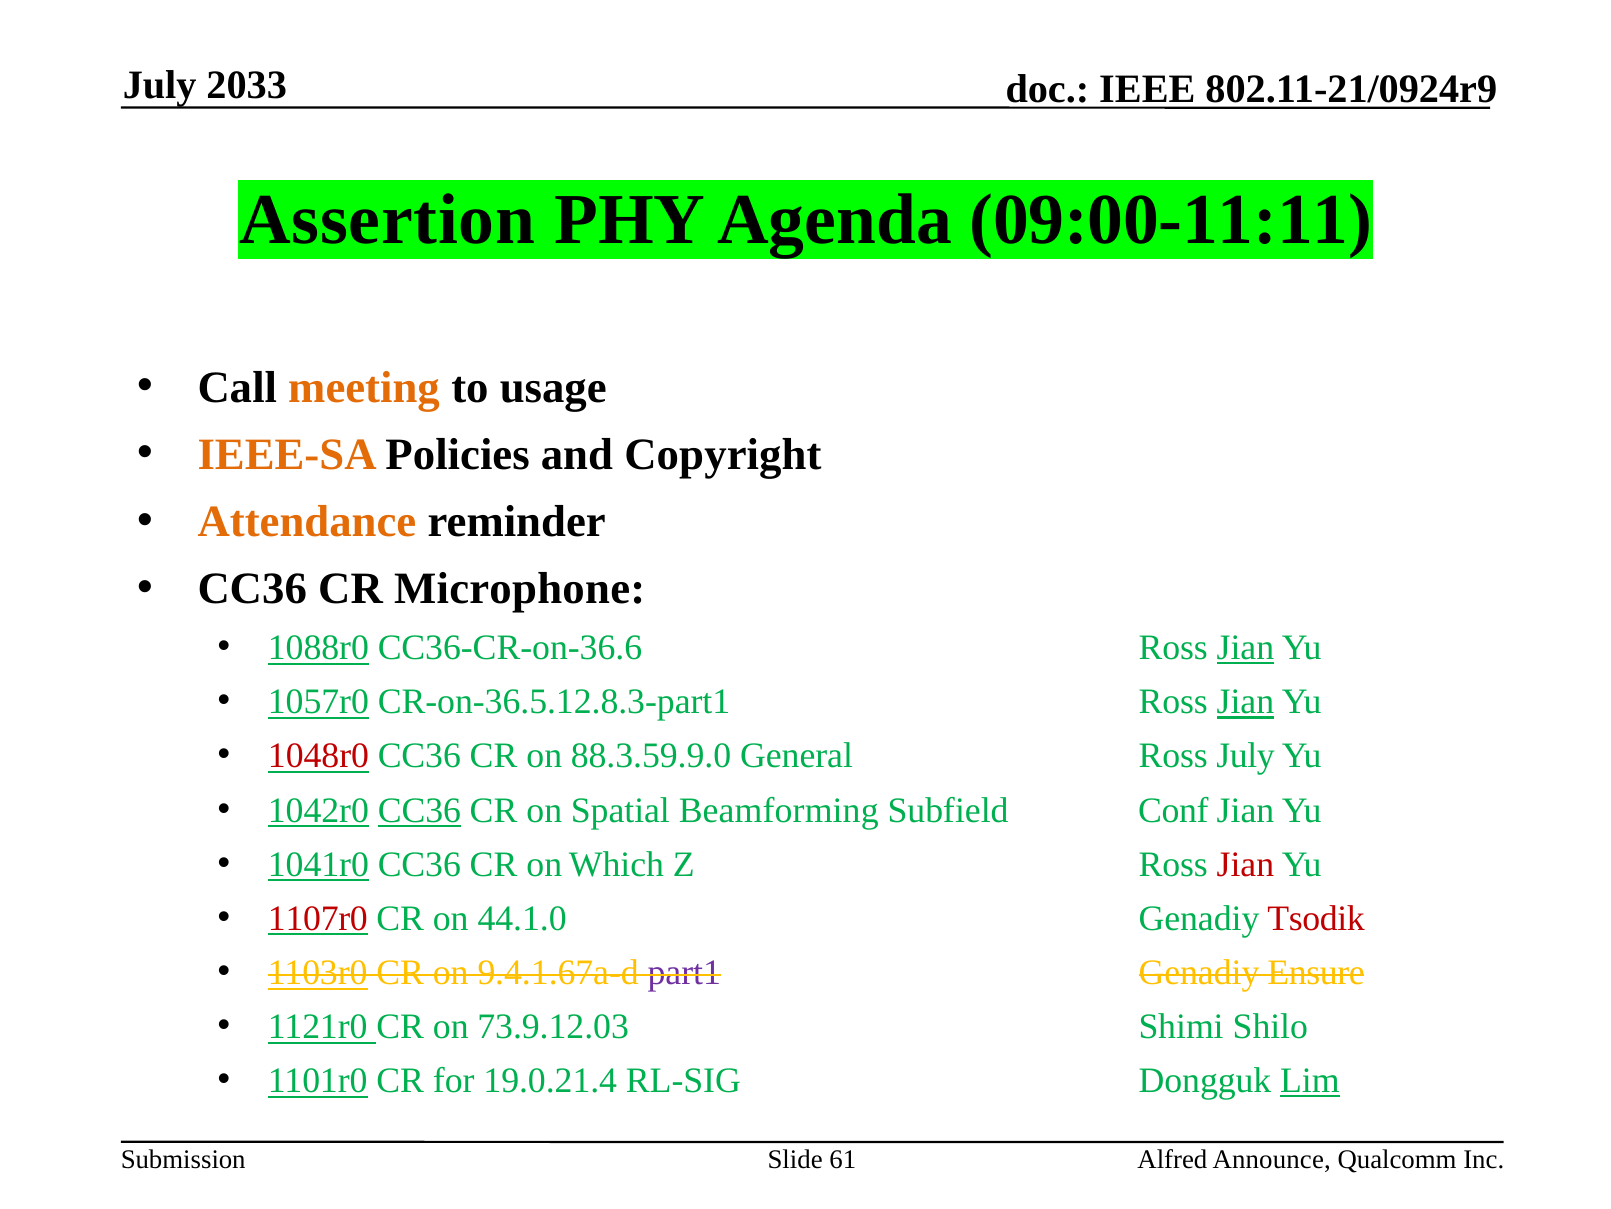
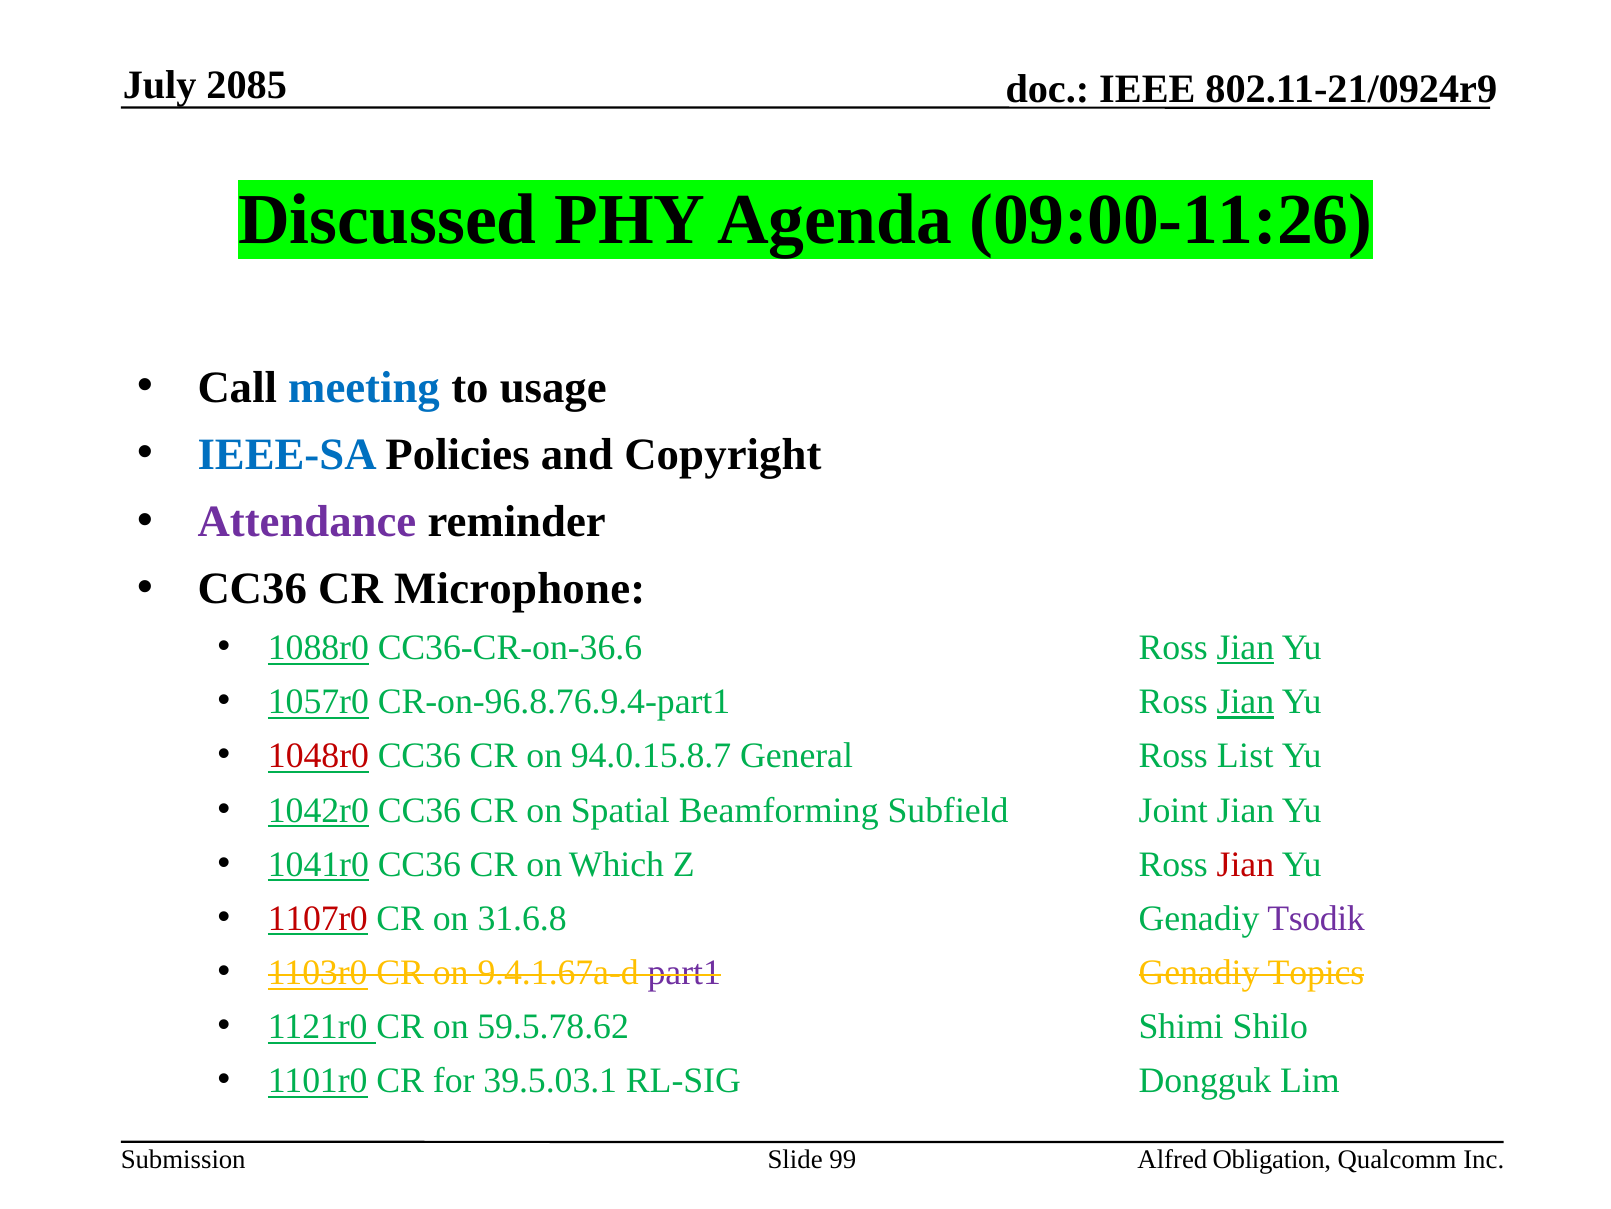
2033: 2033 -> 2085 (247, 85)
Assertion: Assertion -> Discussed (387, 220)
09:00-11:11: 09:00-11:11 -> 09:00-11:26 (1171, 220)
meeting colour: orange -> blue (364, 387)
IEEE-SA colour: orange -> blue (287, 454)
Attendance colour: orange -> purple (307, 521)
CR-on-36.5.12.8.3-part1: CR-on-36.5.12.8.3-part1 -> CR-on-96.8.76.9.4-part1 (554, 702)
88.3.59.9.0: 88.3.59.9.0 -> 94.0.15.8.7 (651, 756)
Ross July: July -> List (1245, 756)
CC36 underline: present -> none (419, 810)
Conf: Conf -> Joint (1173, 810)
44.1.0: 44.1.0 -> 31.6.8 (522, 918)
Tsodik colour: red -> purple (1316, 918)
Ensure: Ensure -> Topics (1316, 972)
73.9.12.03: 73.9.12.03 -> 59.5.78.62 (553, 1026)
19.0.21.4: 19.0.21.4 -> 39.5.03.1 (550, 1080)
Lim underline: present -> none (1310, 1080)
61: 61 -> 99 (843, 1159)
Announce: Announce -> Obligation (1272, 1159)
